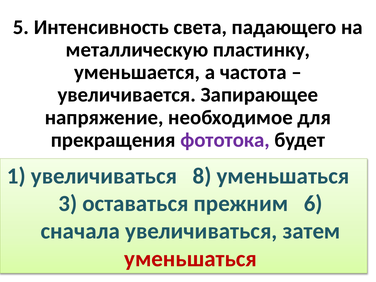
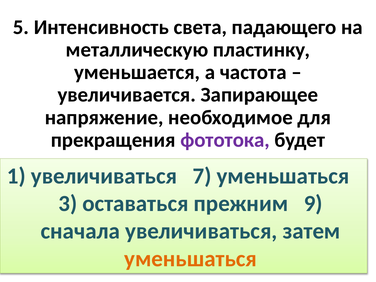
8: 8 -> 7 (202, 176)
6: 6 -> 9 (313, 204)
уменьшаться colour: red -> orange (191, 259)
